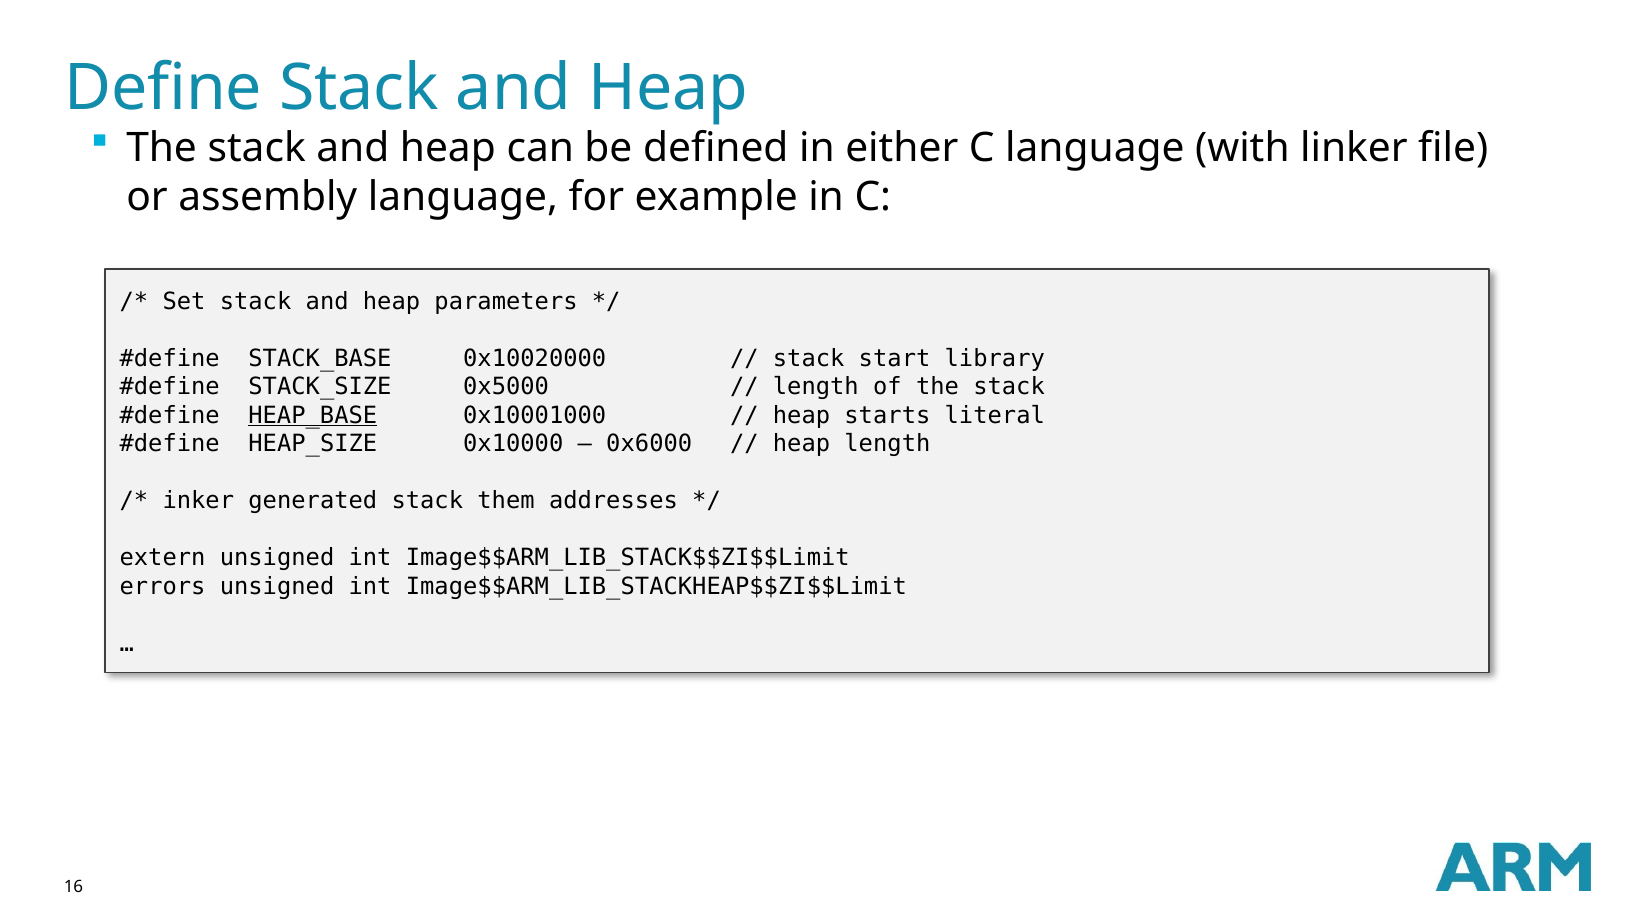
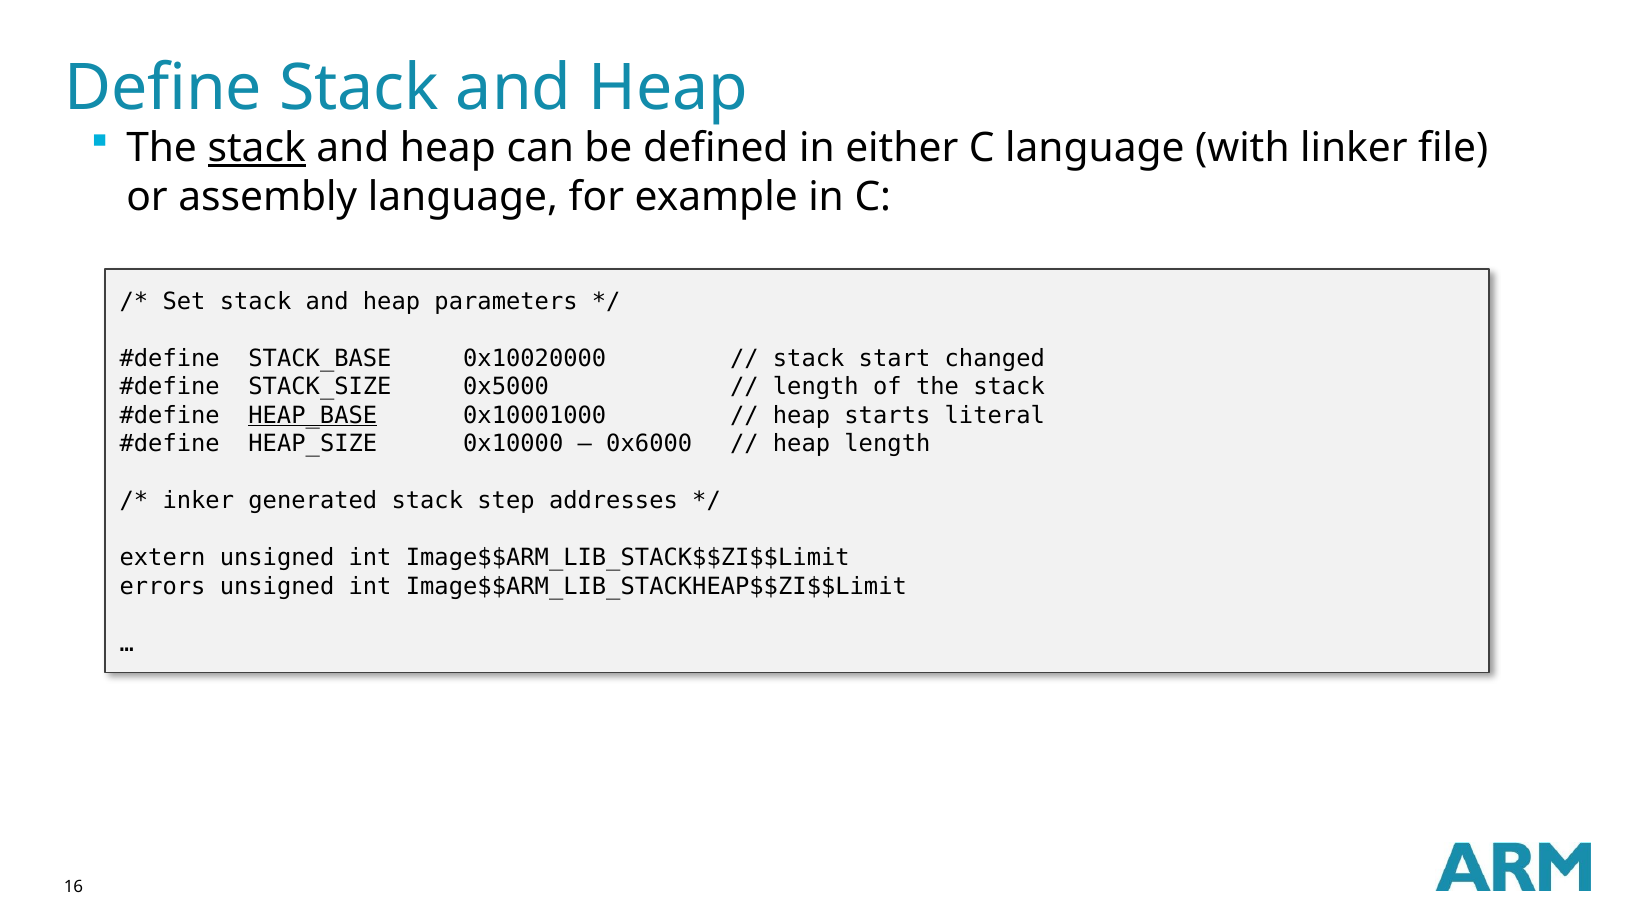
stack underline: none -> present (257, 148)
library: library -> changed (995, 359)
them: them -> step (506, 501)
